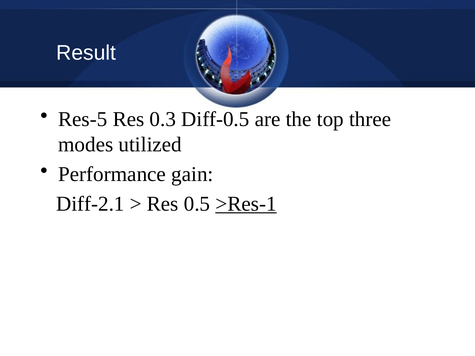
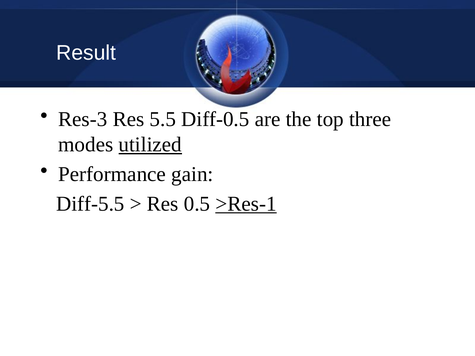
Res-5: Res-5 -> Res-3 (83, 119)
0.3: 0.3 -> 5.5 (163, 119)
utilized underline: none -> present (150, 145)
Diff-2.1: Diff-2.1 -> Diff-5.5 (90, 204)
